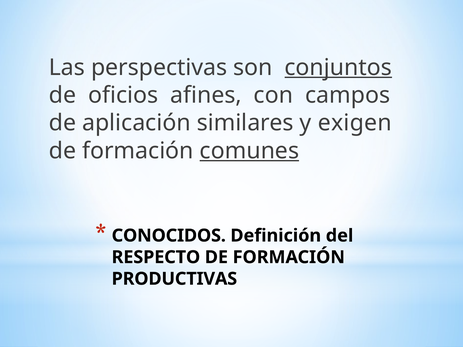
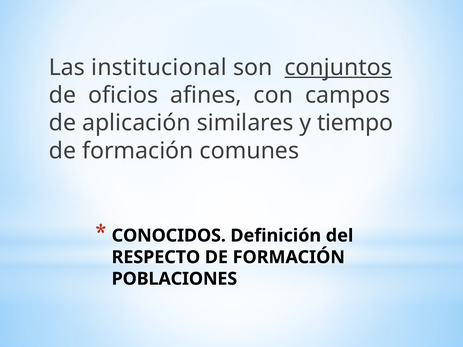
perspectivas: perspectivas -> institucional (159, 67)
exigen: exigen -> tiempo (355, 123)
comunes underline: present -> none (249, 151)
PRODUCTIVAS: PRODUCTIVAS -> POBLACIONES (174, 279)
